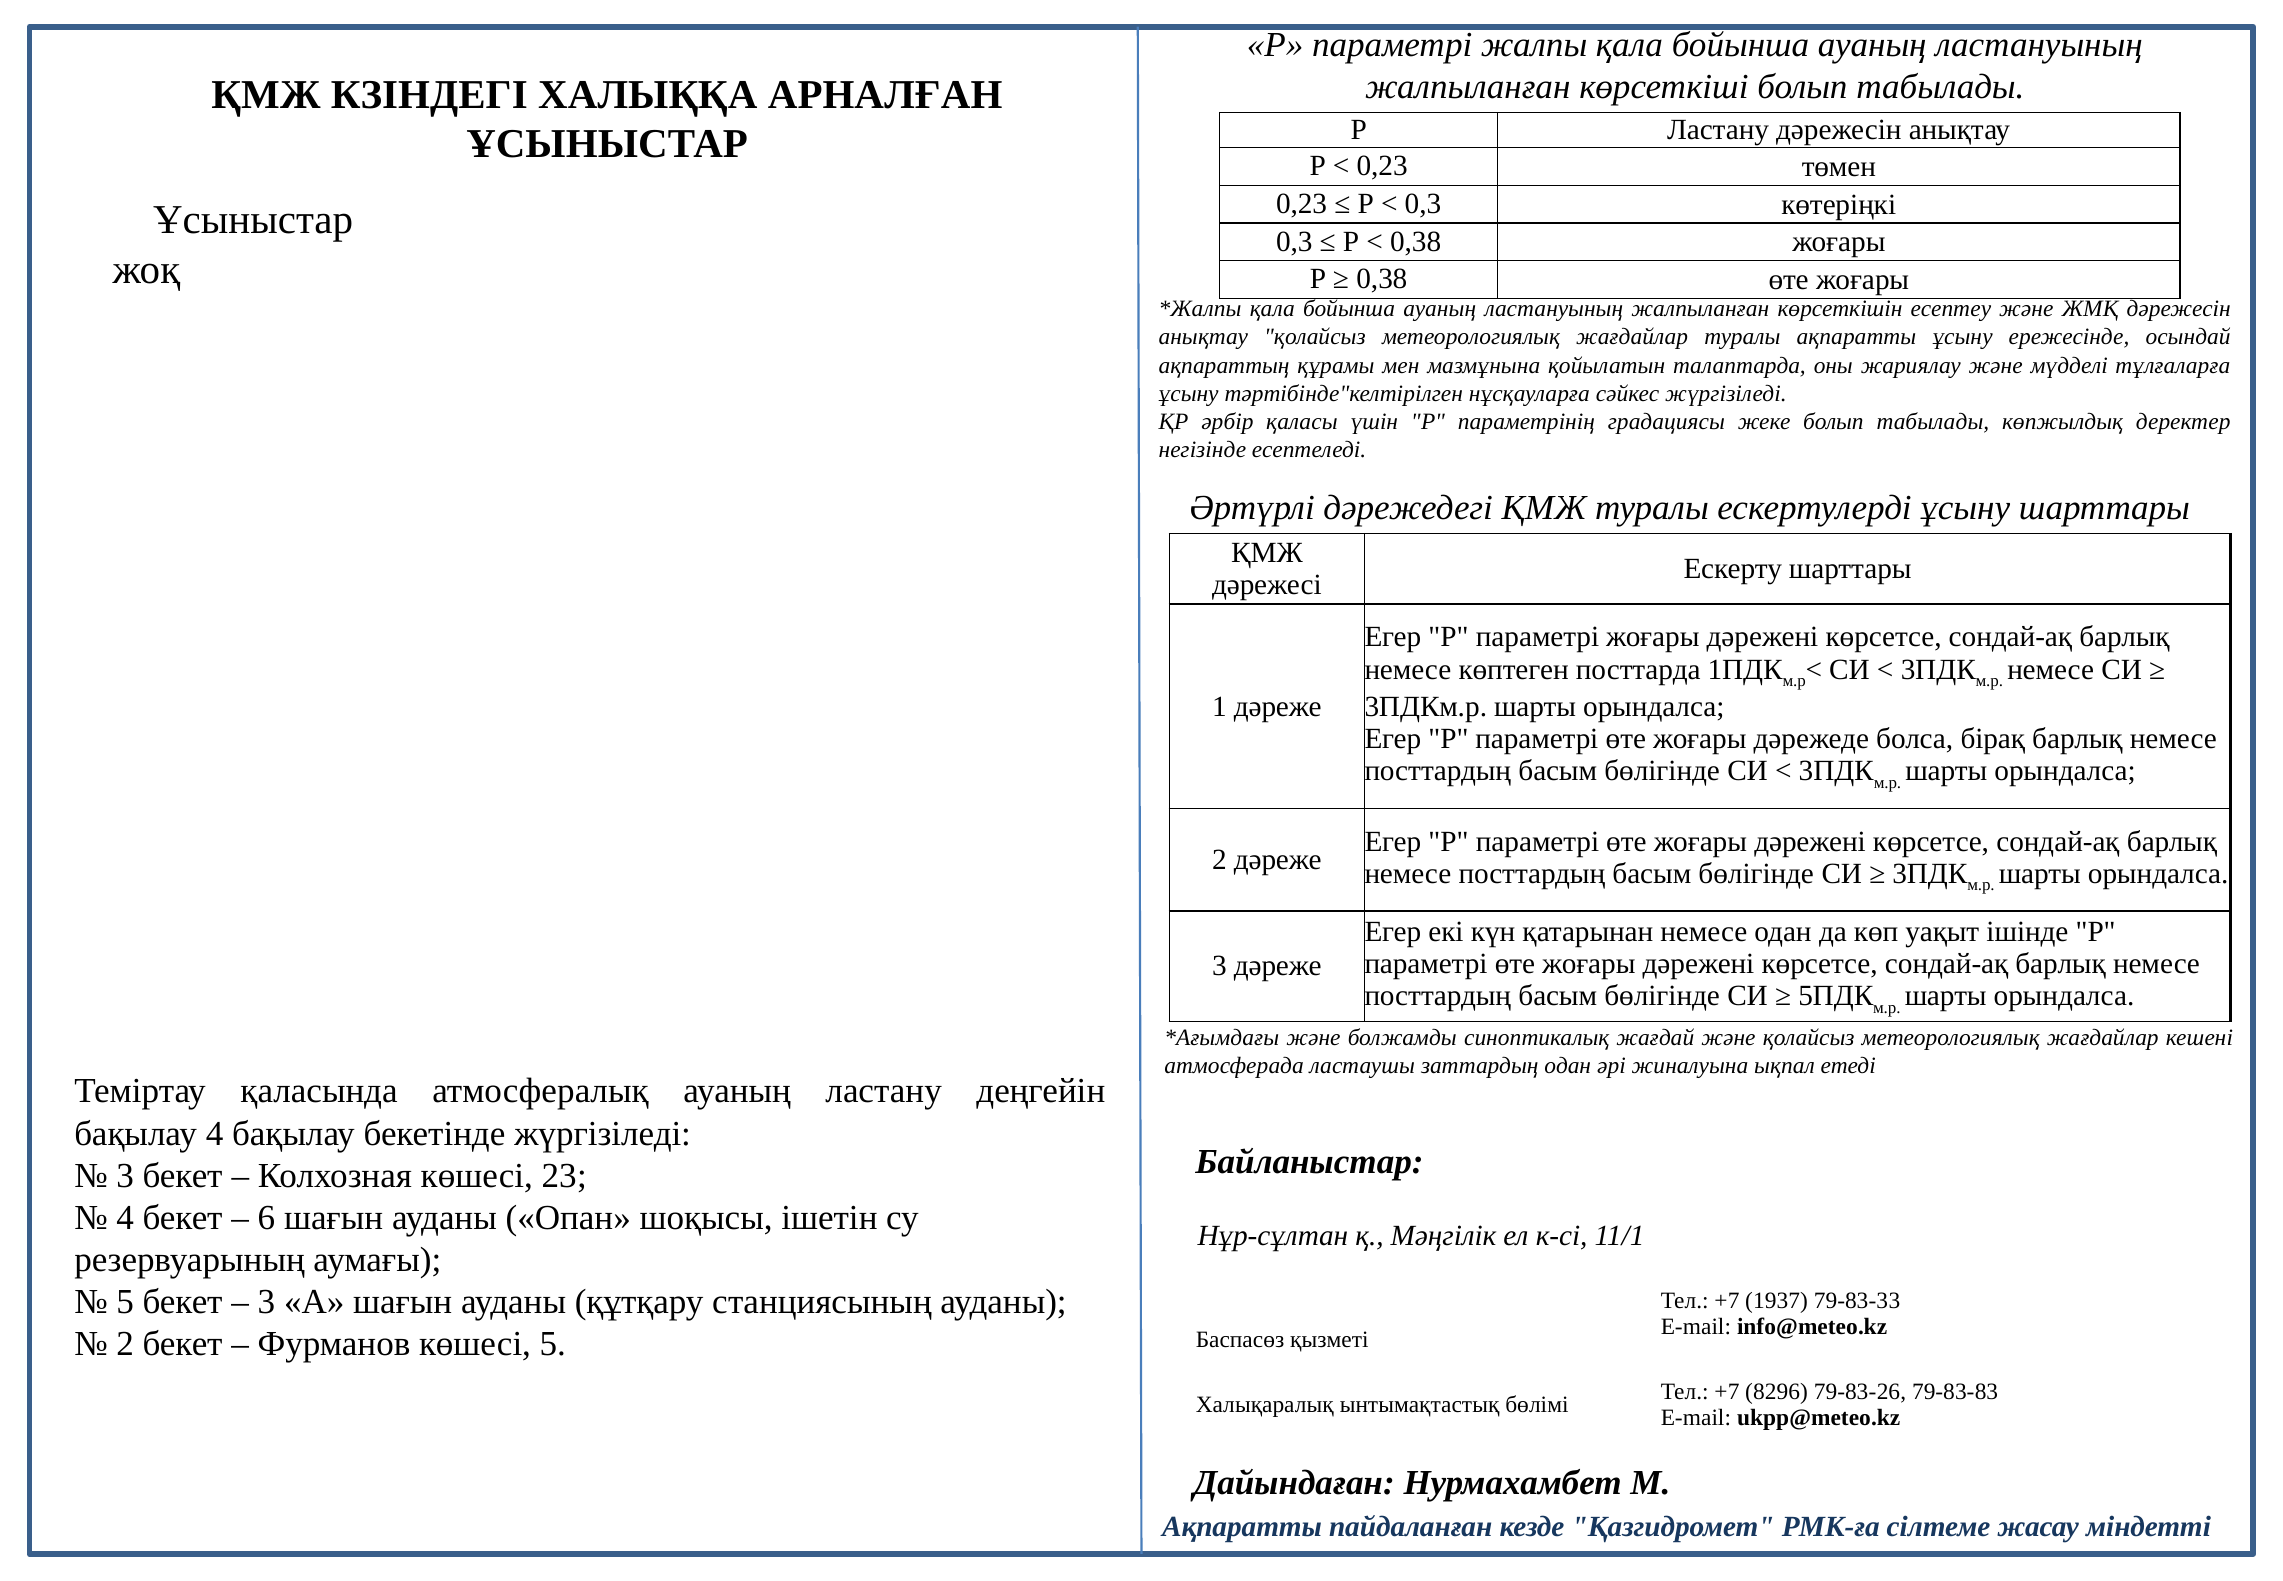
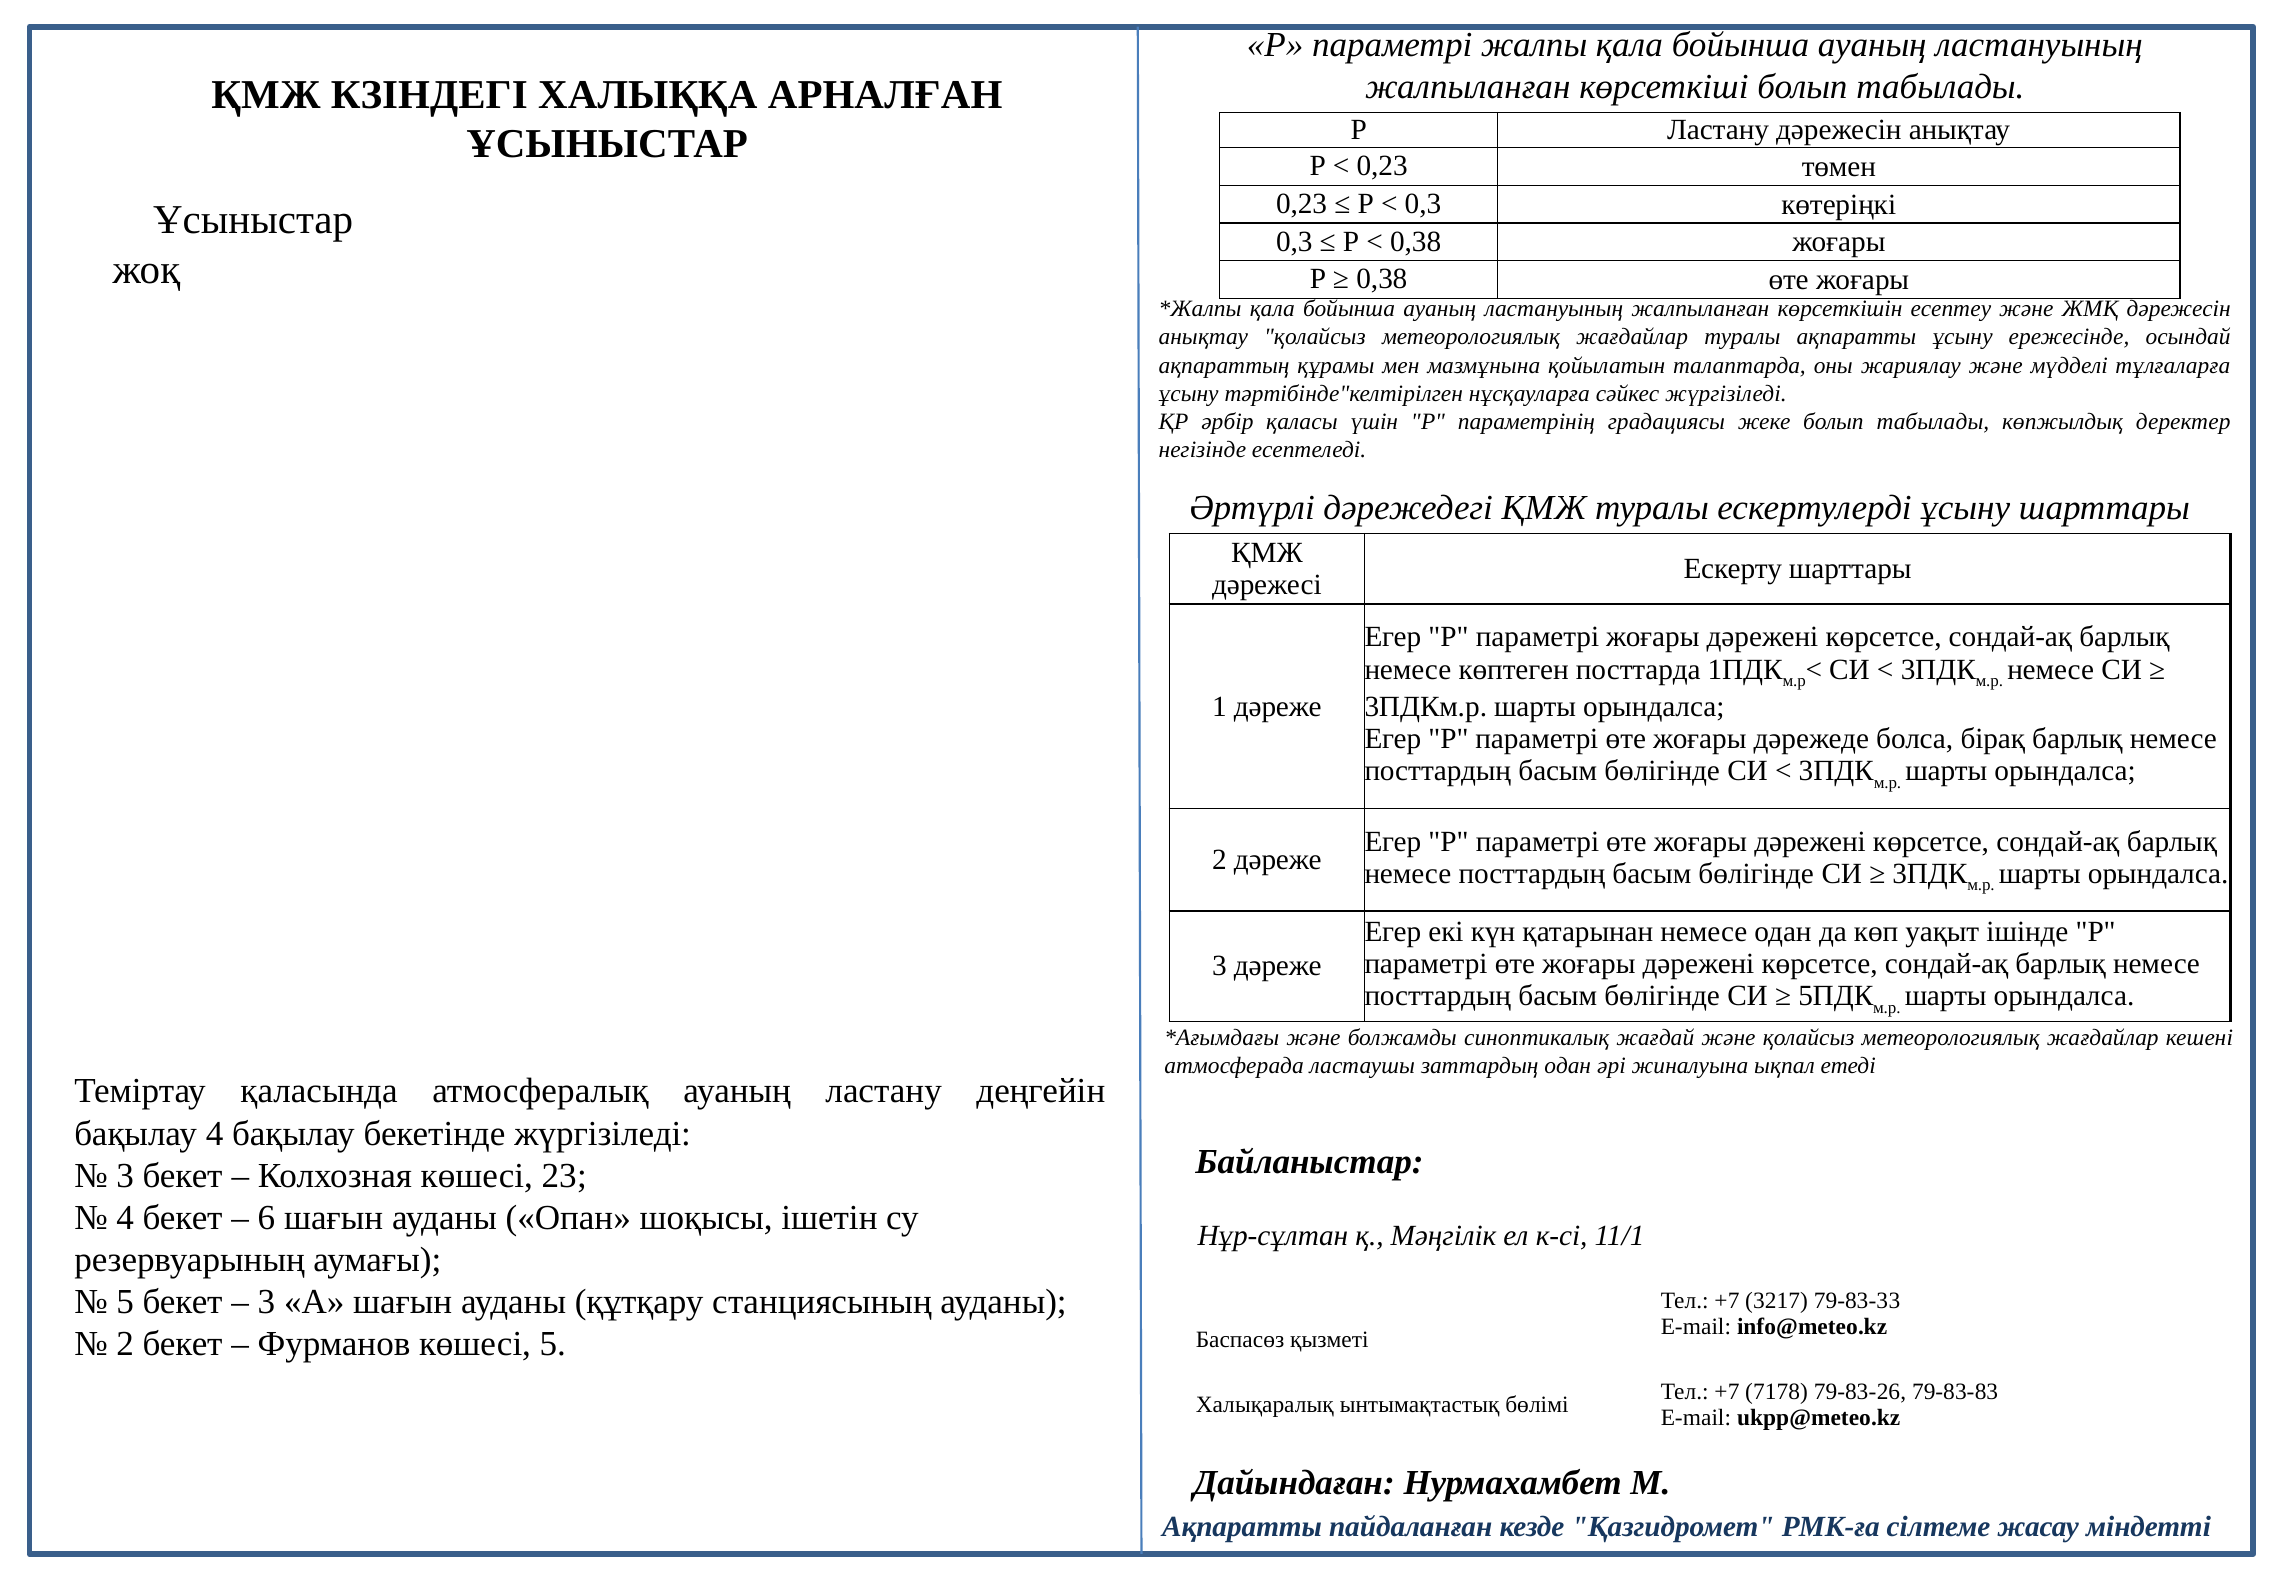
1937: 1937 -> 3217 (1777, 1300)
8296: 8296 -> 7178 (1777, 1391)
